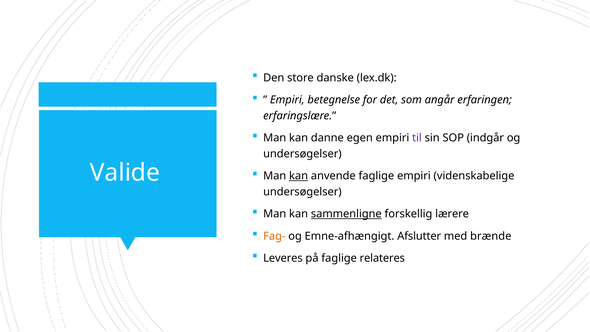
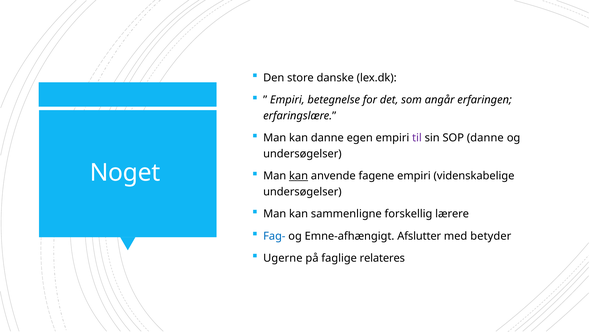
SOP indgår: indgår -> danne (485, 138)
Valide: Valide -> Noget (125, 173)
anvende faglige: faglige -> fagene (376, 176)
sammenligne underline: present -> none (346, 214)
Fag- colour: orange -> blue (274, 236)
brænde: brænde -> betyder (491, 236)
Leveres: Leveres -> Ugerne (283, 258)
